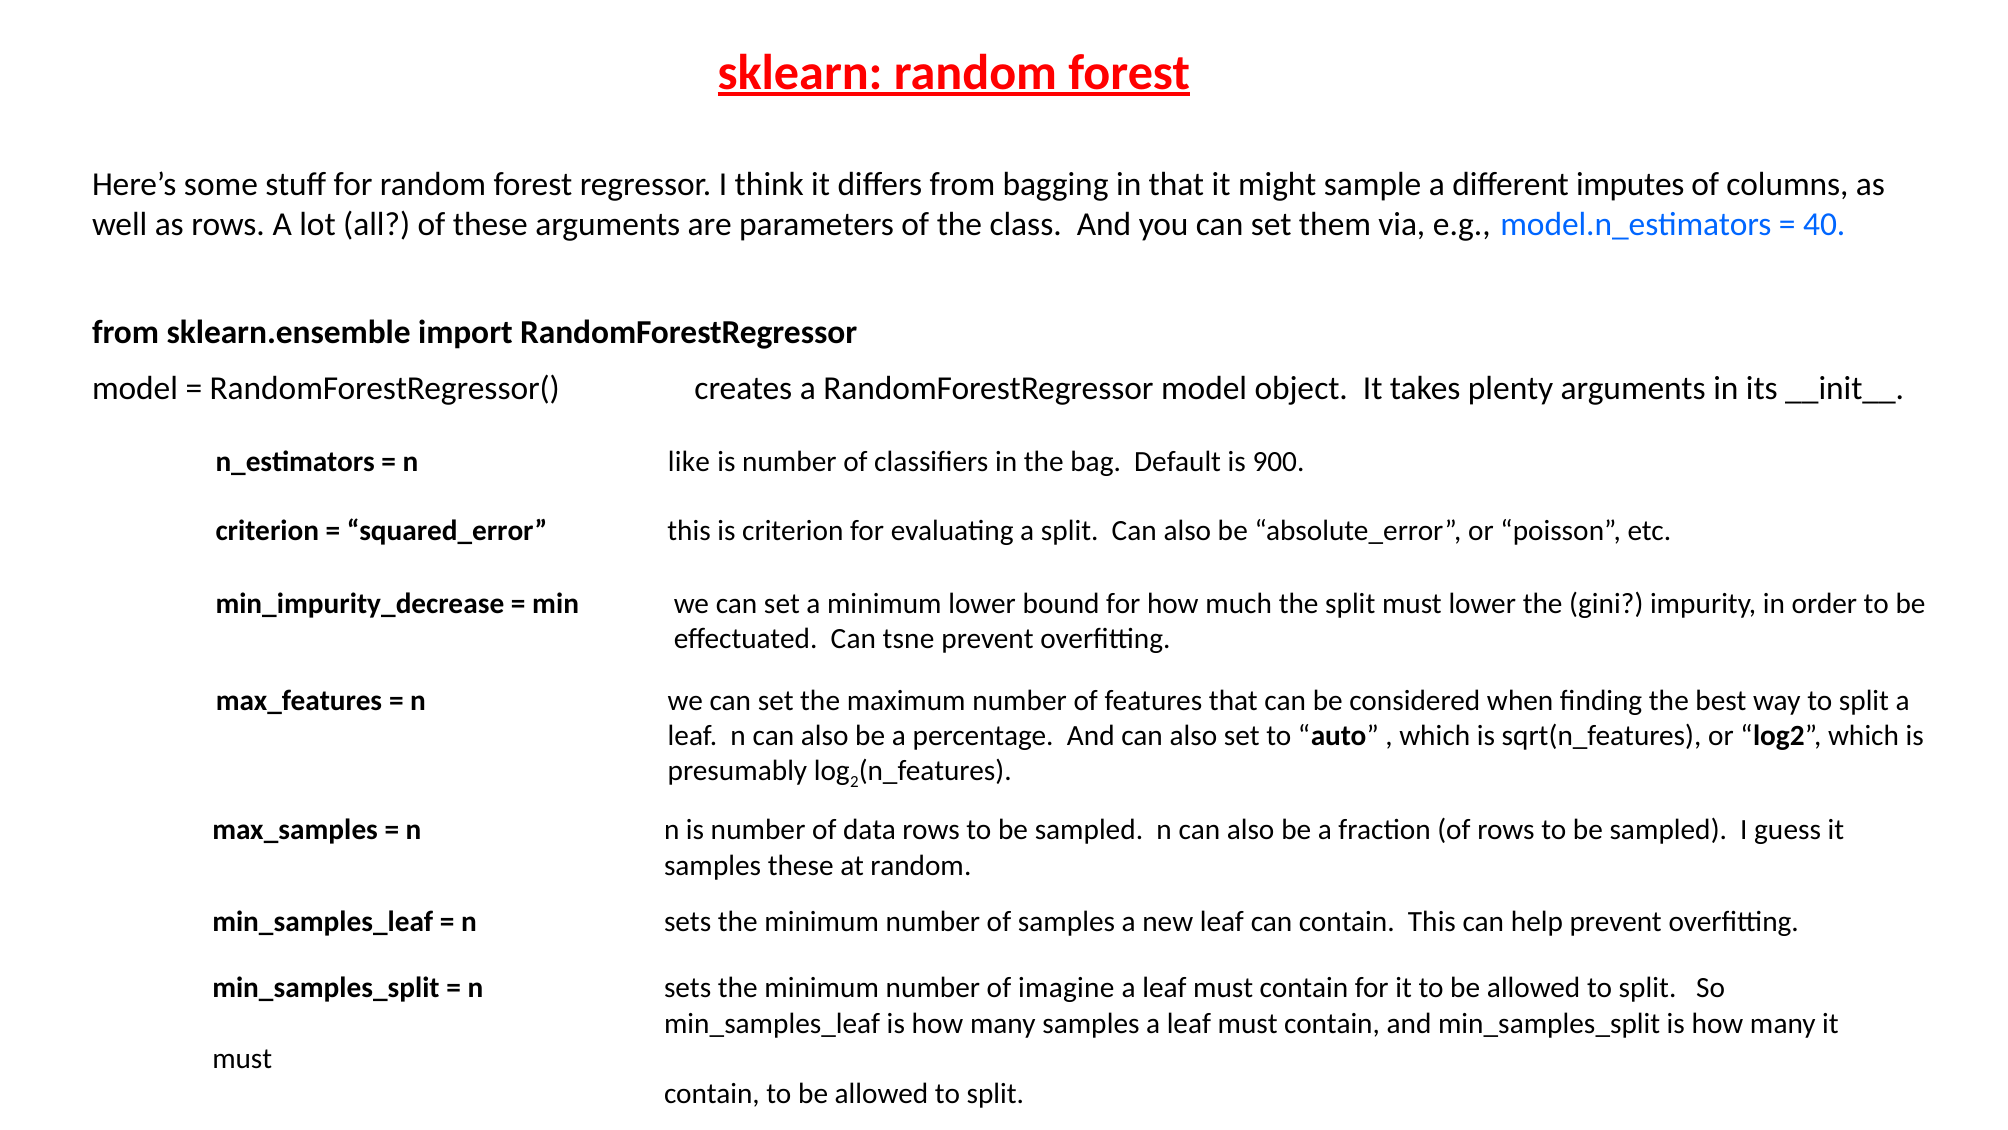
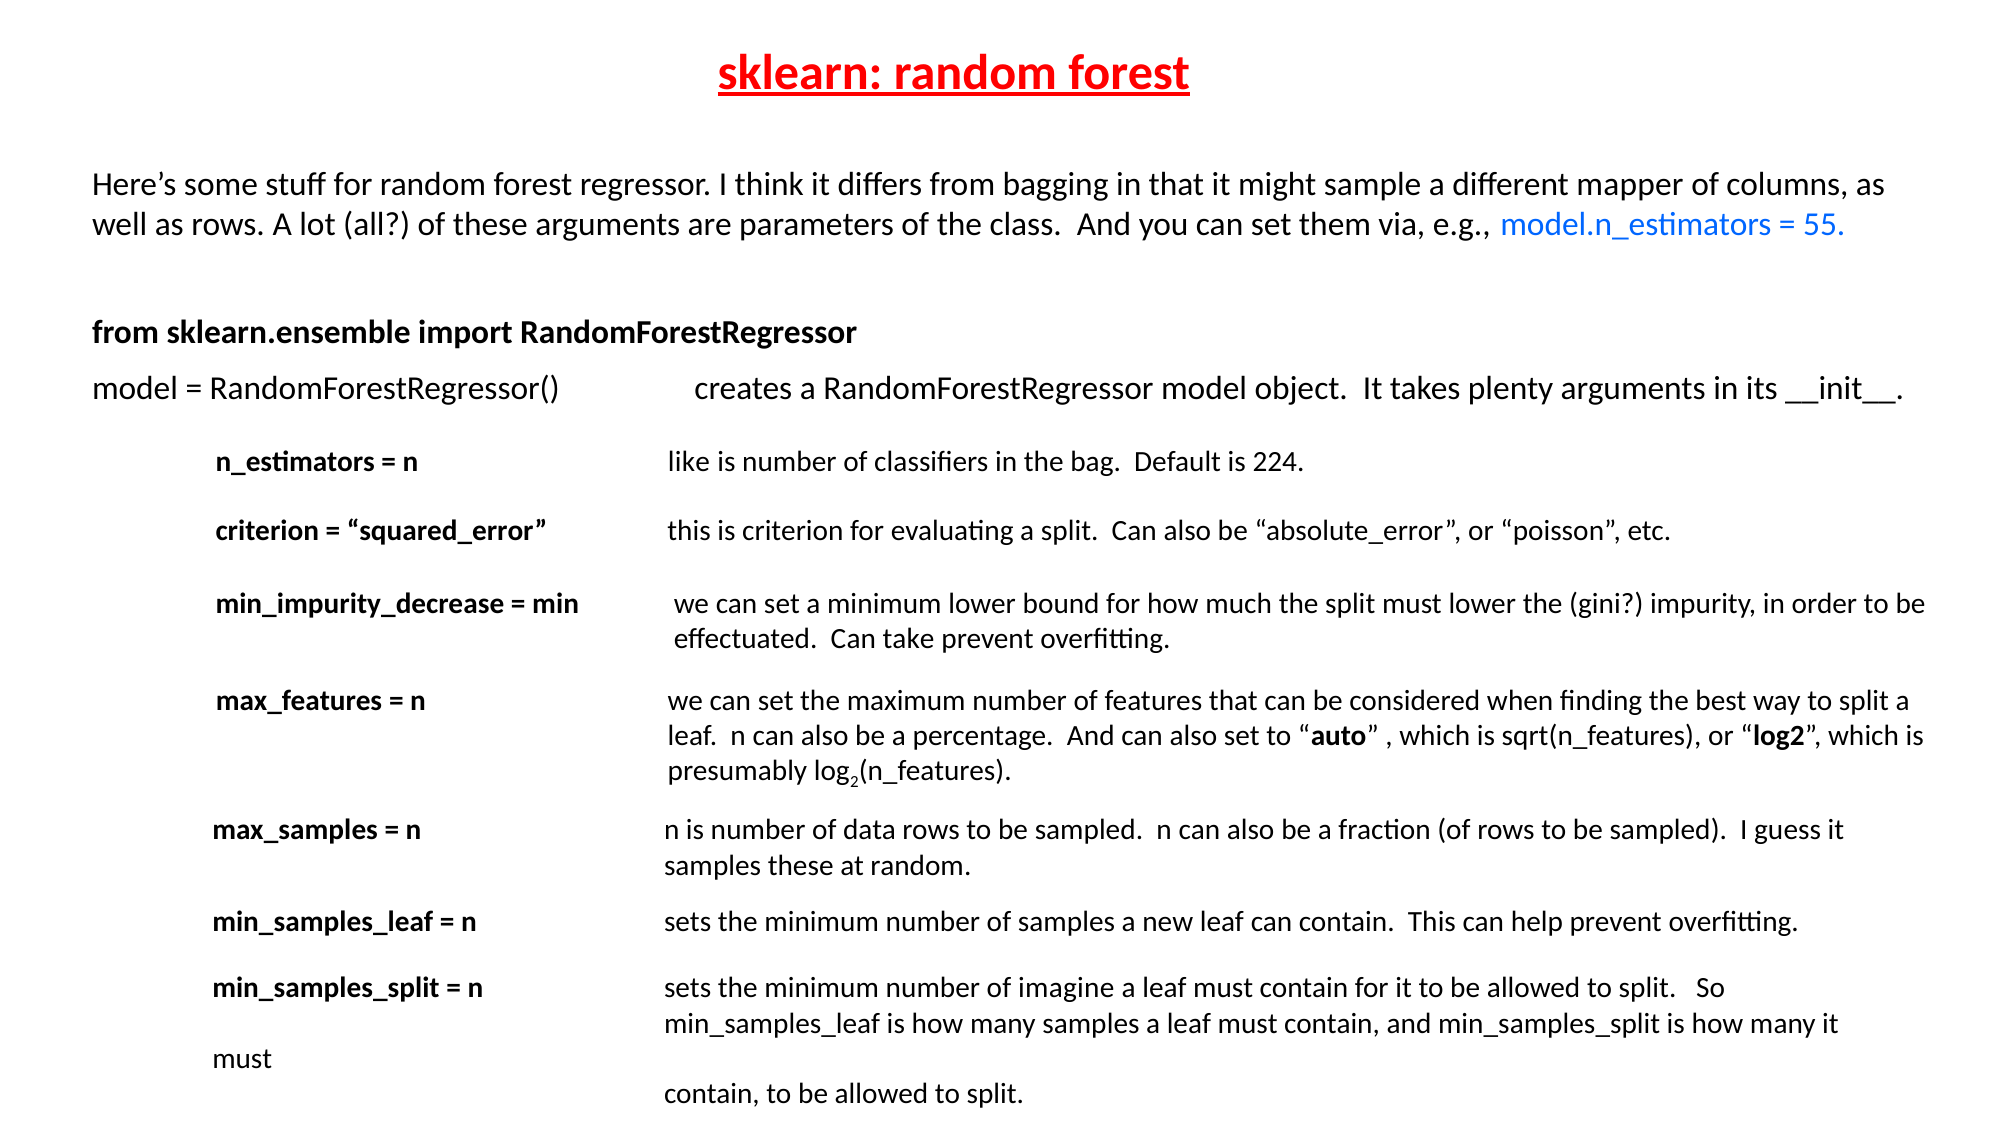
imputes: imputes -> mapper (1630, 184)
40: 40 -> 55 (1824, 224)
900: 900 -> 224 (1278, 462)
tsne: tsne -> take (909, 639)
